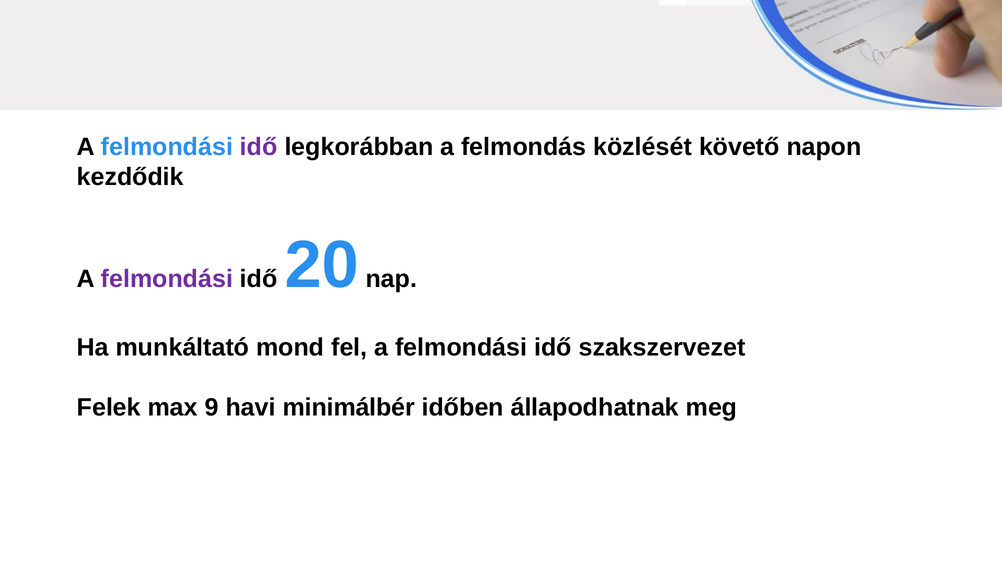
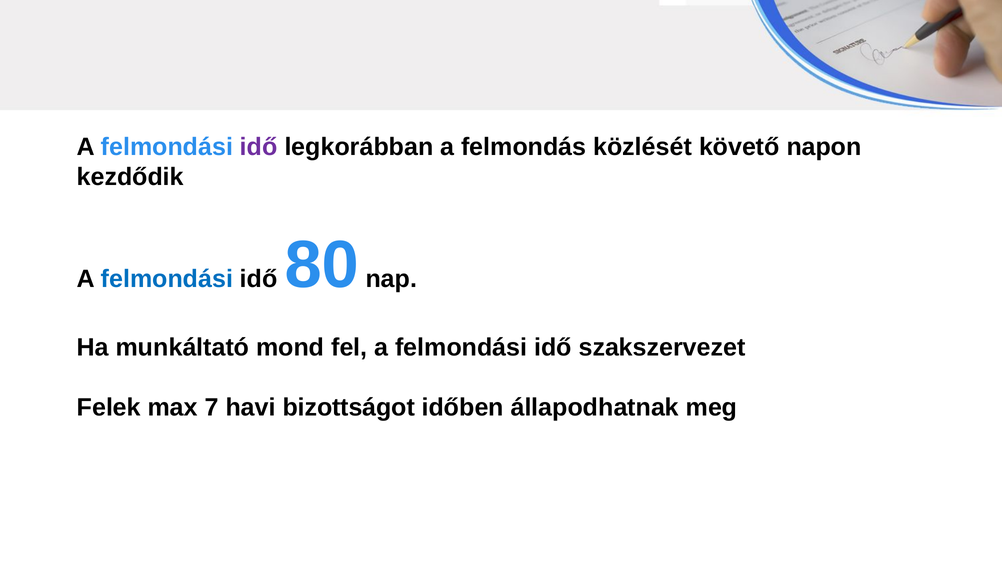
felmondási colour: purple -> blue (167, 279)
20: 20 -> 80 (322, 265)
9: 9 -> 7 (212, 407)
minimálbér: minimálbér -> bizottságot (349, 407)
